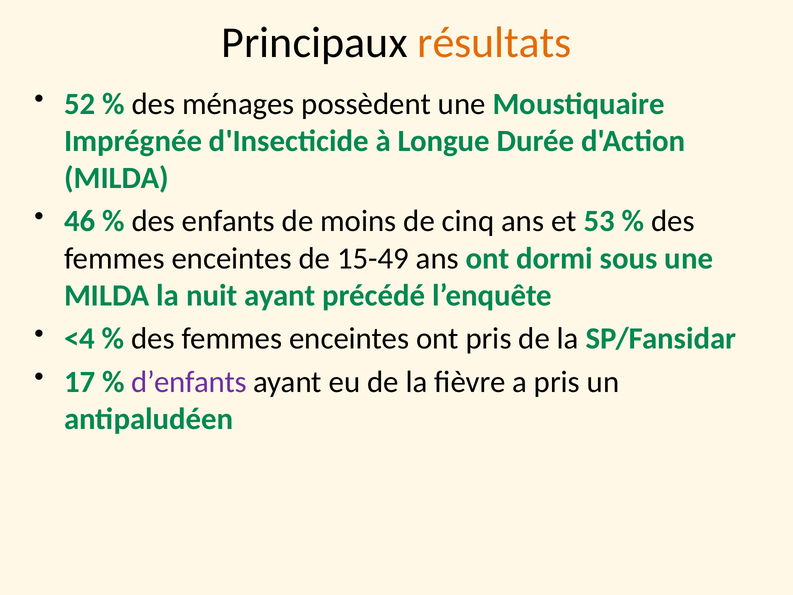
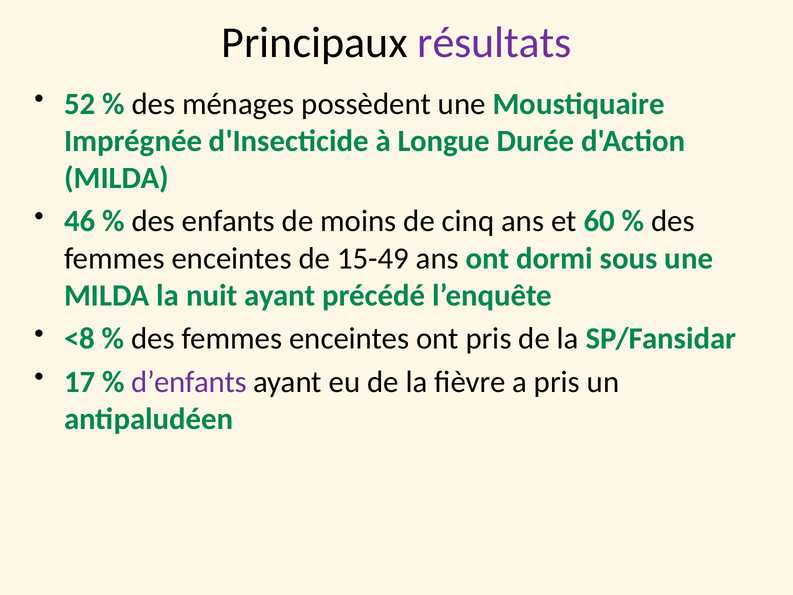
résultats colour: orange -> purple (494, 43)
53: 53 -> 60 (599, 221)
<4: <4 -> <8 (80, 338)
